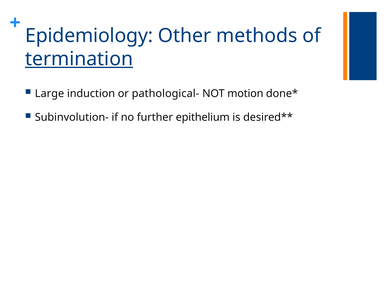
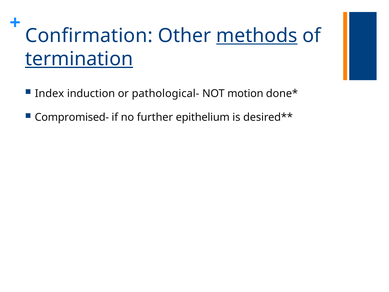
Epidemiology: Epidemiology -> Confirmation (89, 36)
methods underline: none -> present (257, 36)
Large: Large -> Index (49, 93)
Subinvolution-: Subinvolution- -> Compromised- (72, 117)
